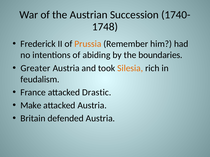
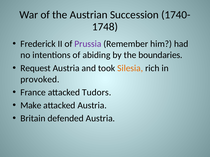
Prussia colour: orange -> purple (88, 44)
Greater: Greater -> Request (36, 68)
feudalism: feudalism -> provoked (40, 80)
Drastic: Drastic -> Tudors (97, 93)
